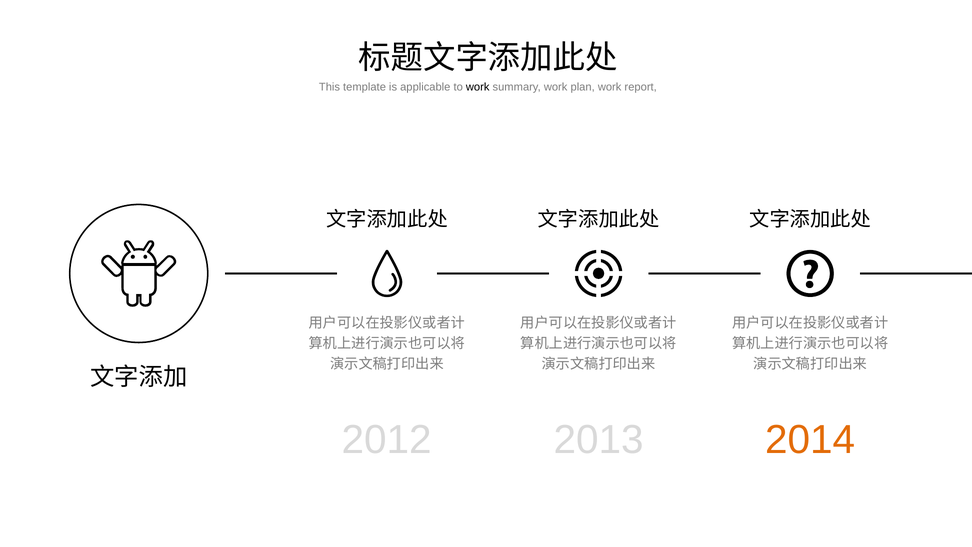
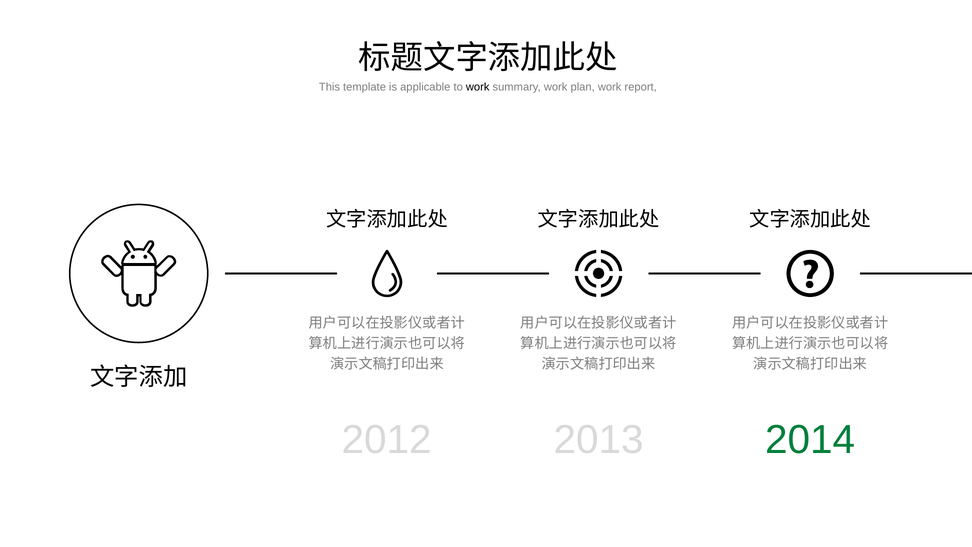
2014 colour: orange -> green (810, 440)
